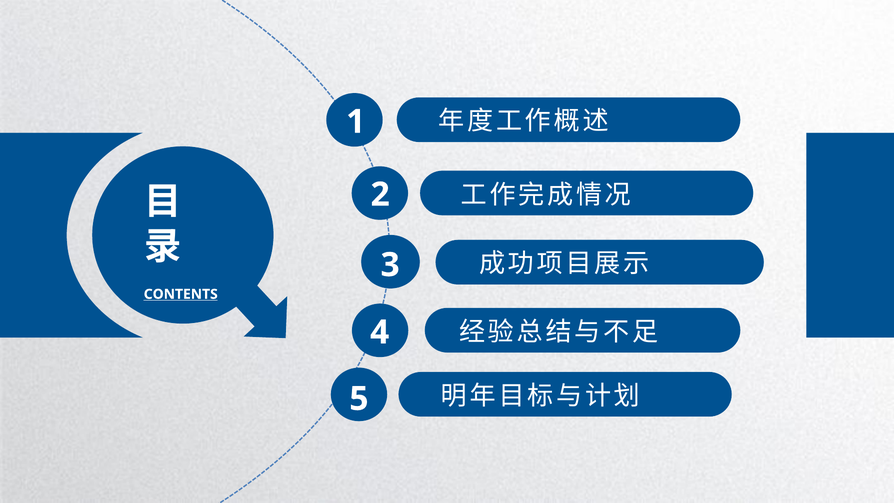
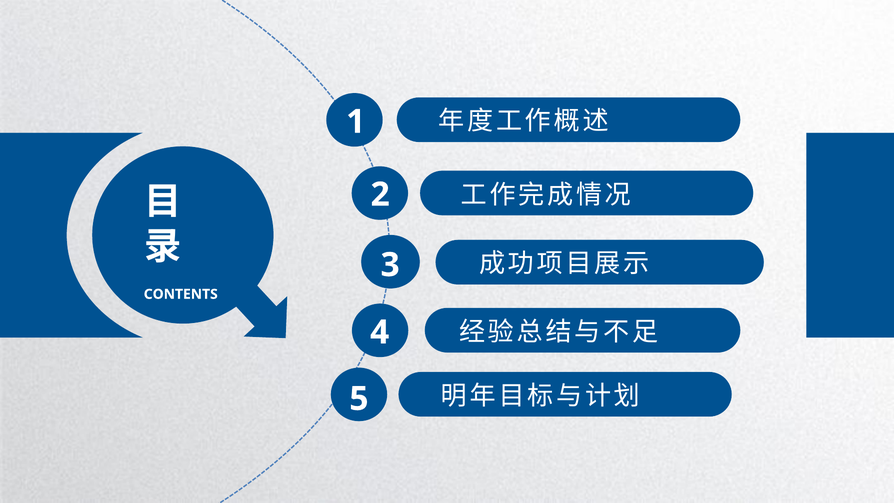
CONTENTS underline: present -> none (181, 294)
